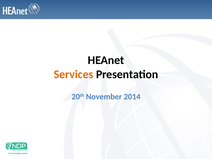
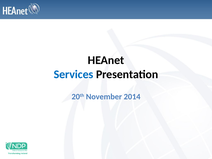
Services colour: orange -> blue (74, 74)
